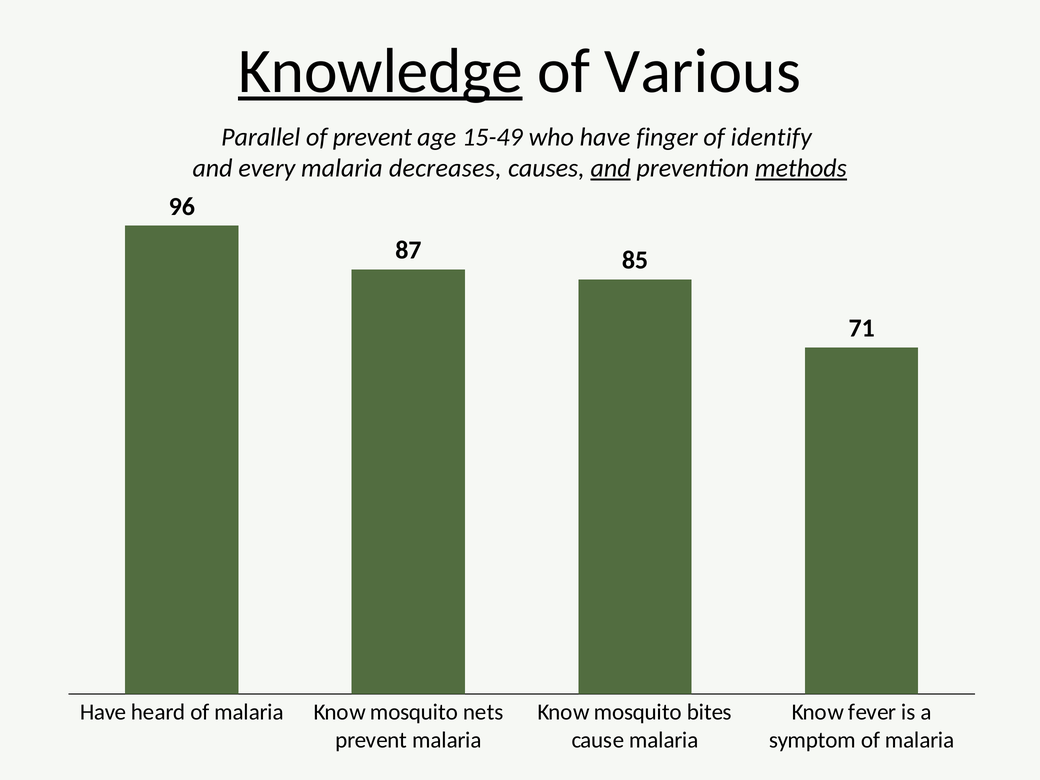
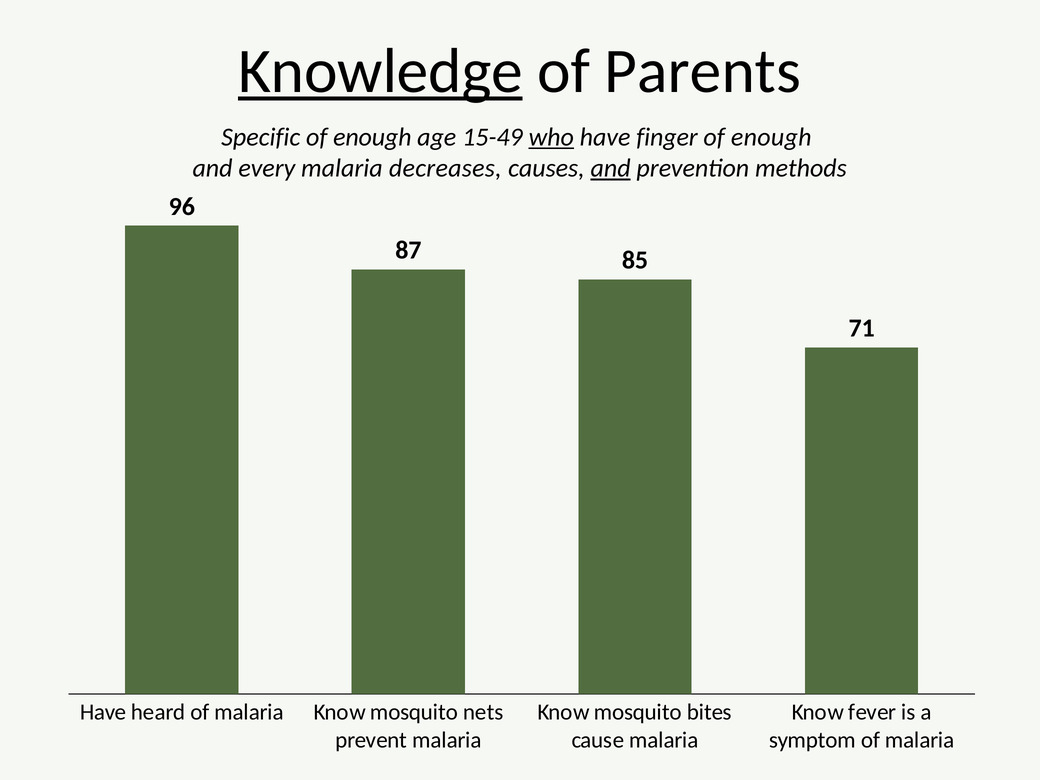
Various: Various -> Parents (703, 71)
Parallel: Parallel -> Specific (261, 137)
prevent: prevent -> enough (372, 137)
who underline: none -> present (551, 137)
identify: identify -> enough (771, 137)
methods underline: present -> none (801, 168)
